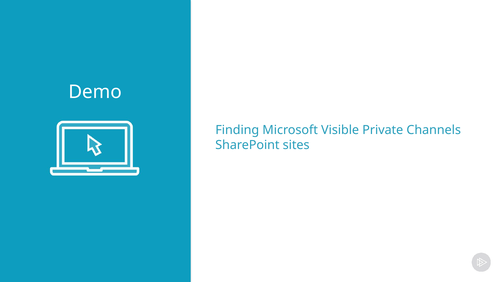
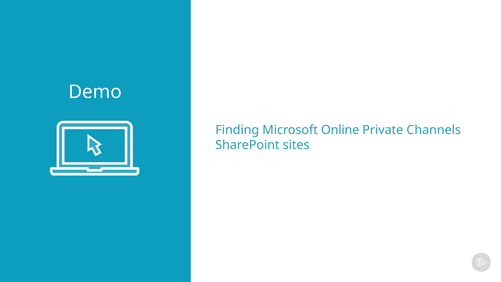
Visible: Visible -> Online (340, 130)
